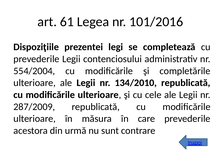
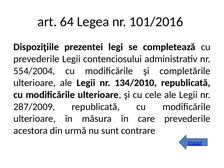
61: 61 -> 64 (67, 22)
